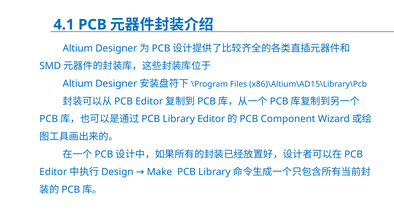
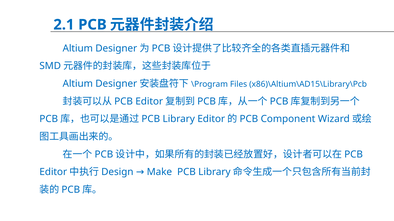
4.1: 4.1 -> 2.1 (64, 25)
